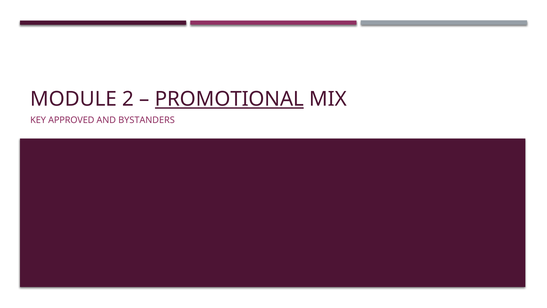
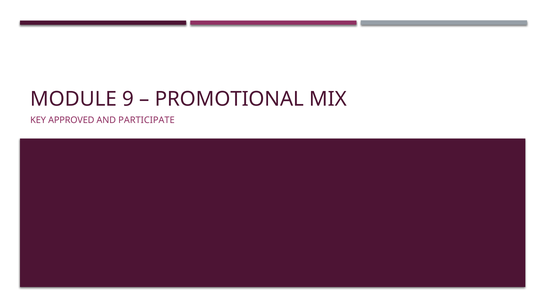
2: 2 -> 9 (128, 99)
PROMOTIONAL underline: present -> none (229, 99)
BYSTANDERS: BYSTANDERS -> PARTICIPATE (147, 120)
